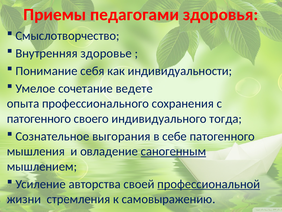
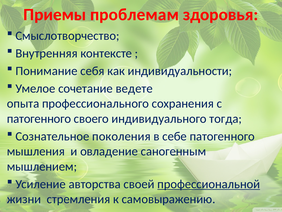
педагогами: педагогами -> проблемам (134, 15)
здоровье: здоровье -> контексте (106, 53)
выгорания: выгорания -> поколения (121, 136)
саногенным underline: present -> none (173, 151)
